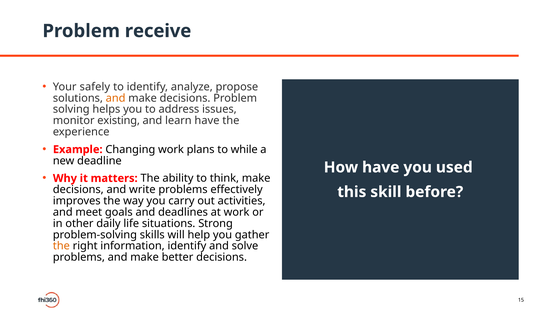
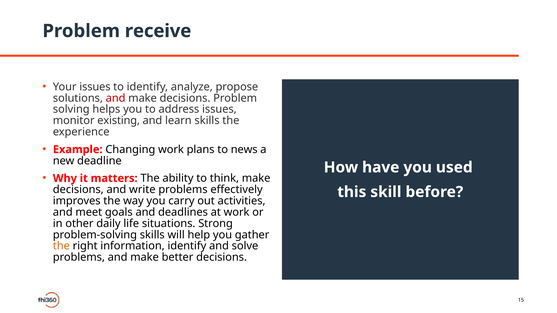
Your safely: safely -> issues (95, 87)
and colour: orange -> red (116, 98)
learn have: have -> skills (207, 121)
while: while -> news (244, 150)
